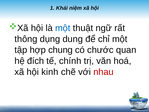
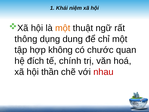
một colour: blue -> orange (63, 28)
chung: chung -> không (60, 50)
kinh: kinh -> thần (50, 72)
